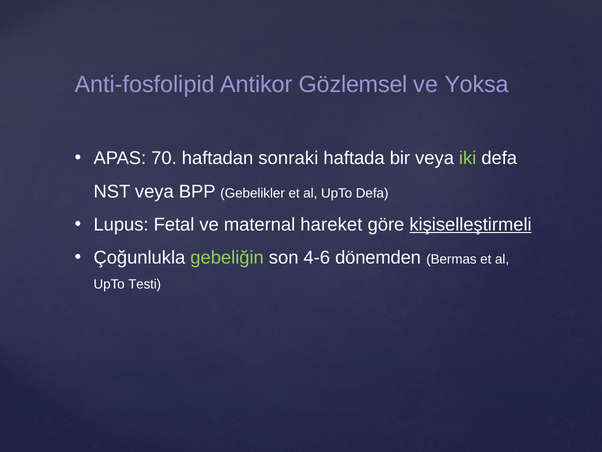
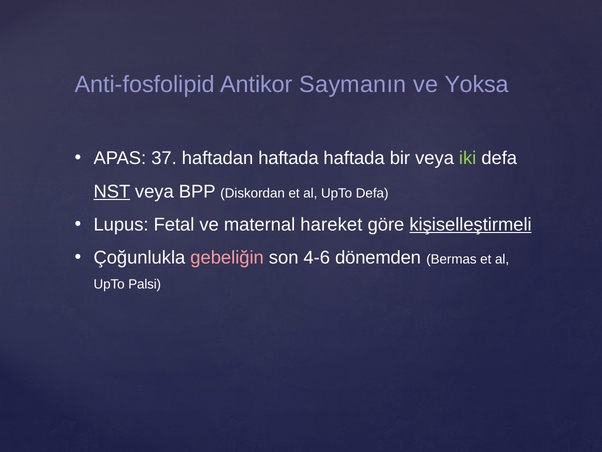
Gözlemsel: Gözlemsel -> Saymanın (353, 85)
70: 70 -> 37 (164, 158)
haftadan sonraki: sonraki -> haftada (288, 158)
NST underline: none -> present (112, 191)
Gebelikler: Gebelikler -> Diskordan (253, 193)
gebeliğin colour: light green -> pink (227, 257)
Testi: Testi -> Palsi (145, 284)
